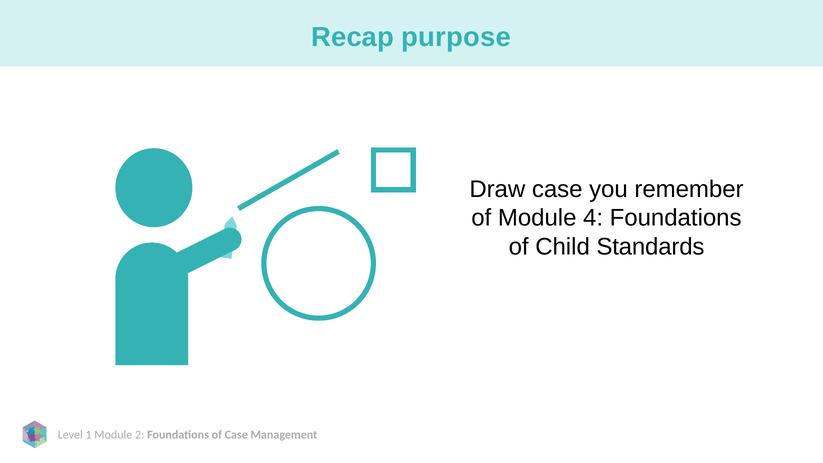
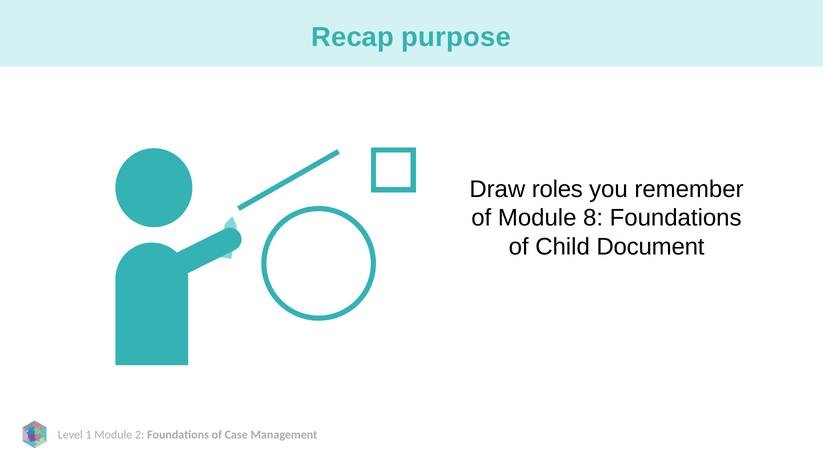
Draw case: case -> roles (557, 189)
4: 4 -> 8 (593, 218)
Standards: Standards -> Document (650, 247)
